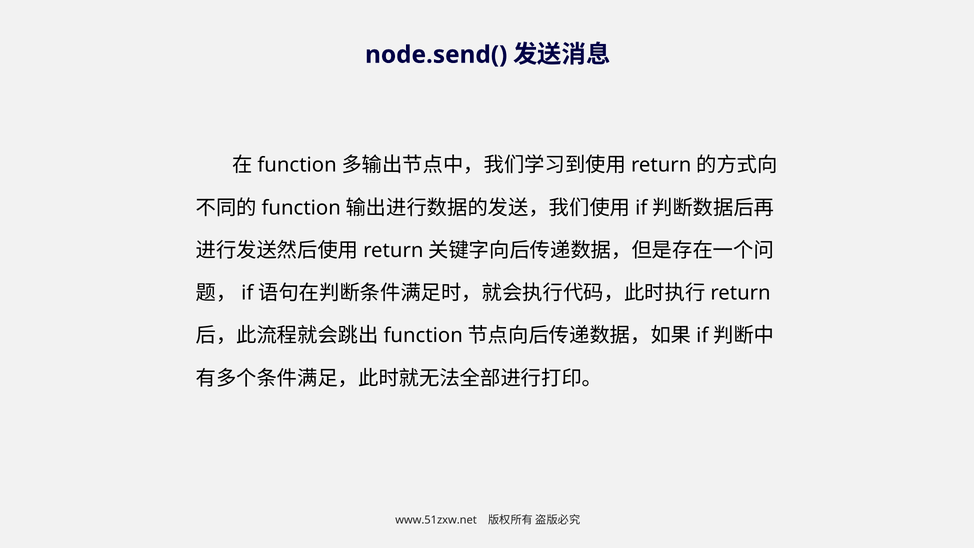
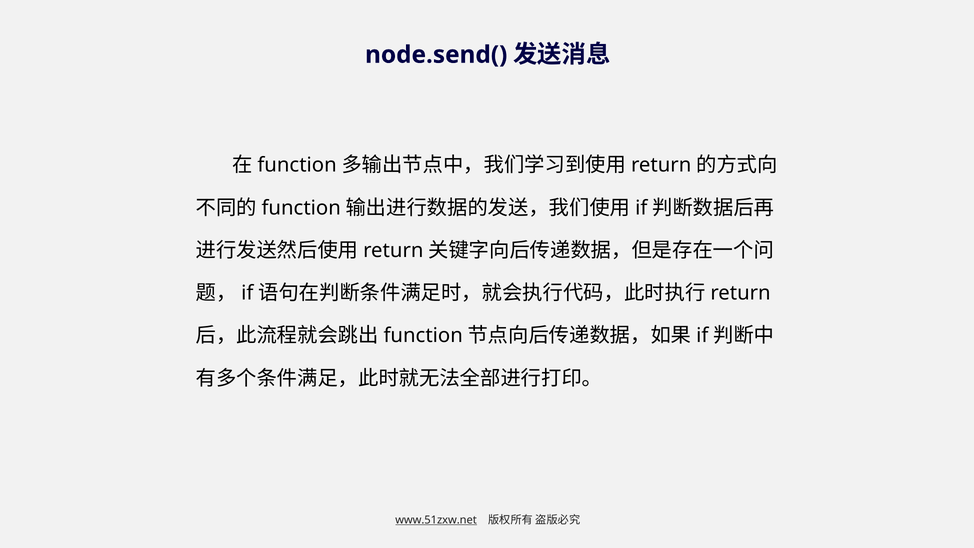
www.51zxw.net underline: none -> present (436, 520)
